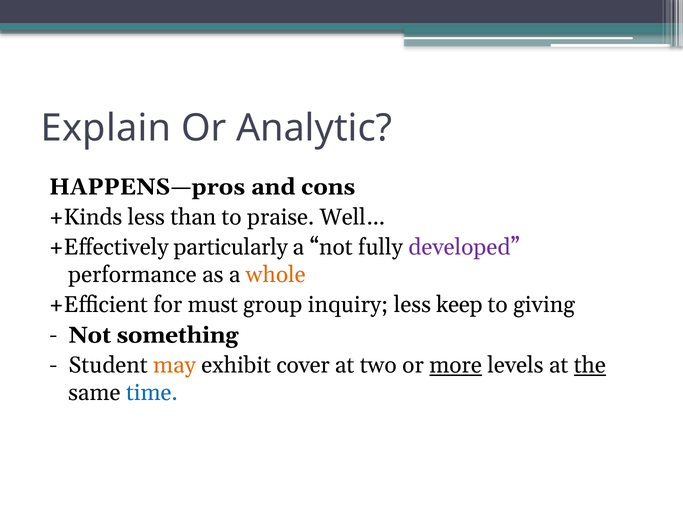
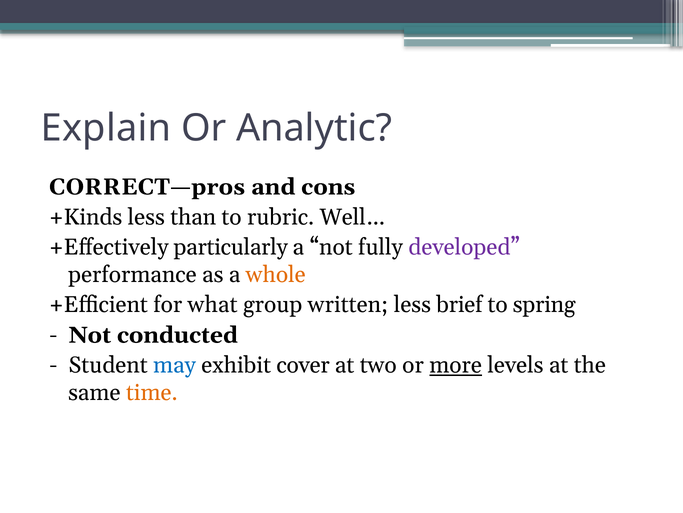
HAPPENS—pros: HAPPENS—pros -> CORRECT—pros (147, 187)
praise: praise -> rubric (281, 217)
must: must -> what (213, 304)
inquiry: inquiry -> written (348, 304)
keep: keep -> brief (459, 304)
giving: giving -> spring (544, 304)
something: something -> conducted (177, 335)
may colour: orange -> blue (174, 365)
the underline: present -> none (590, 365)
time colour: blue -> orange (152, 392)
